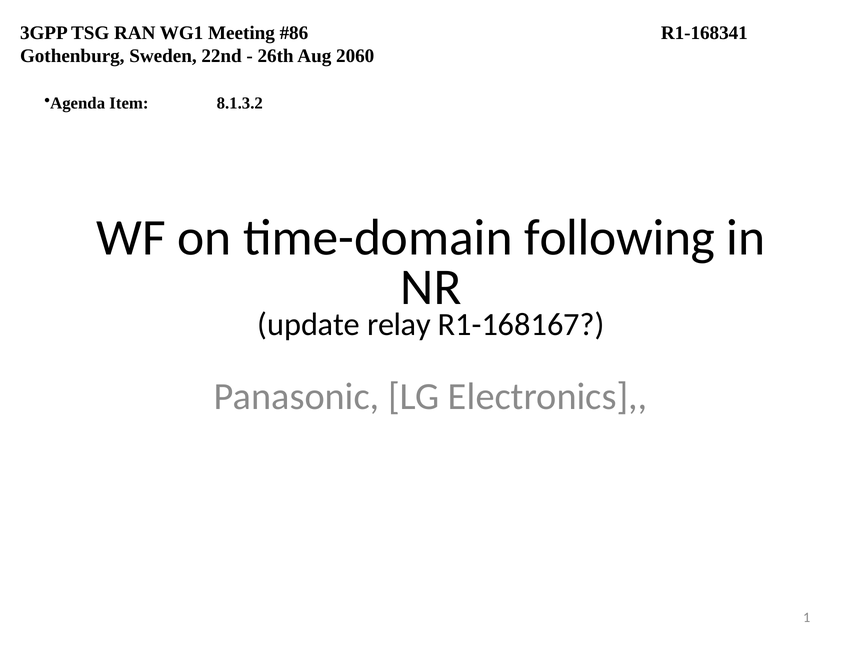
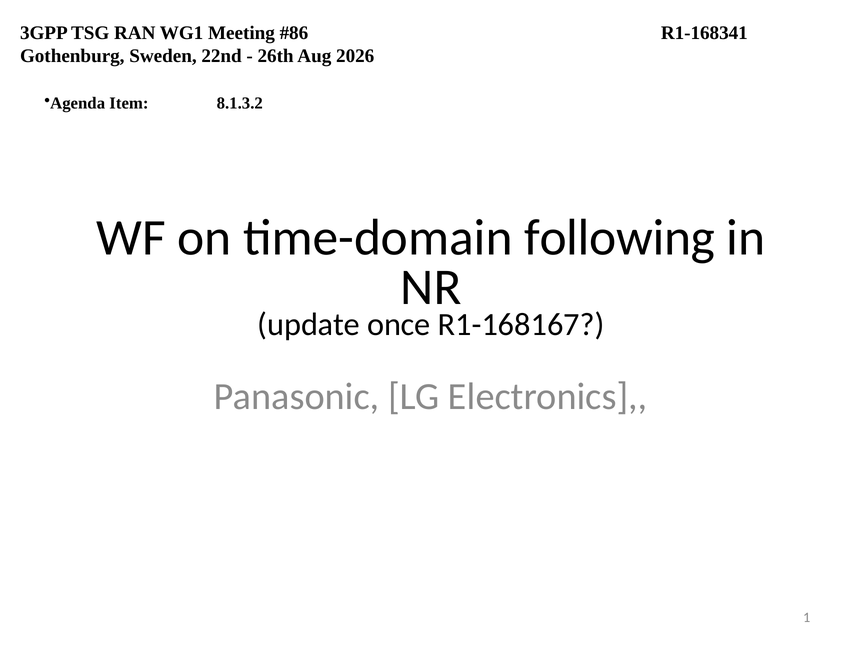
2060: 2060 -> 2026 (355, 56)
relay: relay -> once (399, 324)
